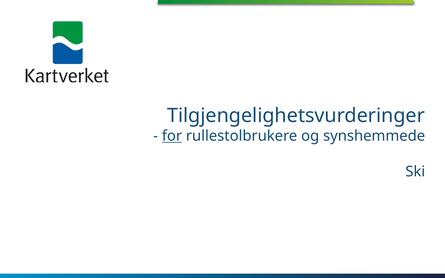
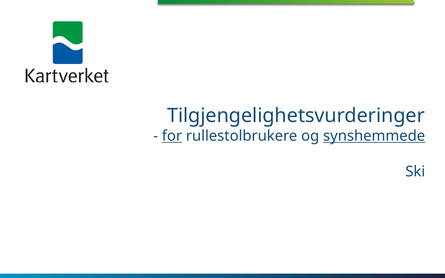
synshemmede underline: none -> present (374, 136)
